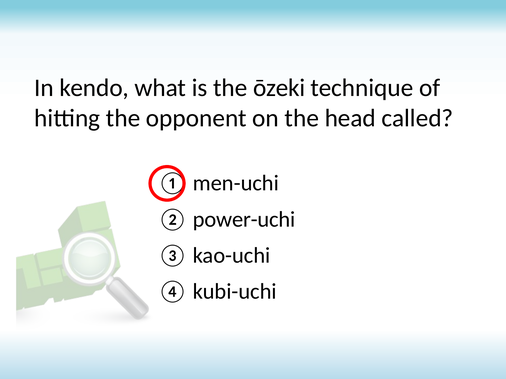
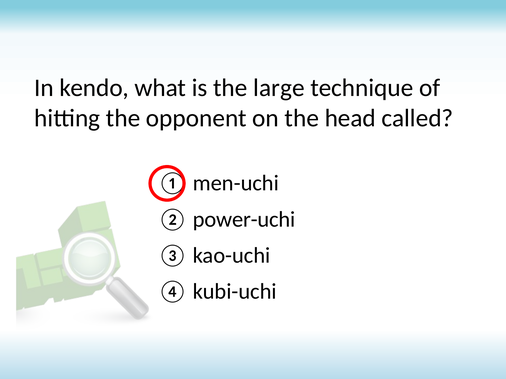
ōzeki: ōzeki -> large (279, 88)
